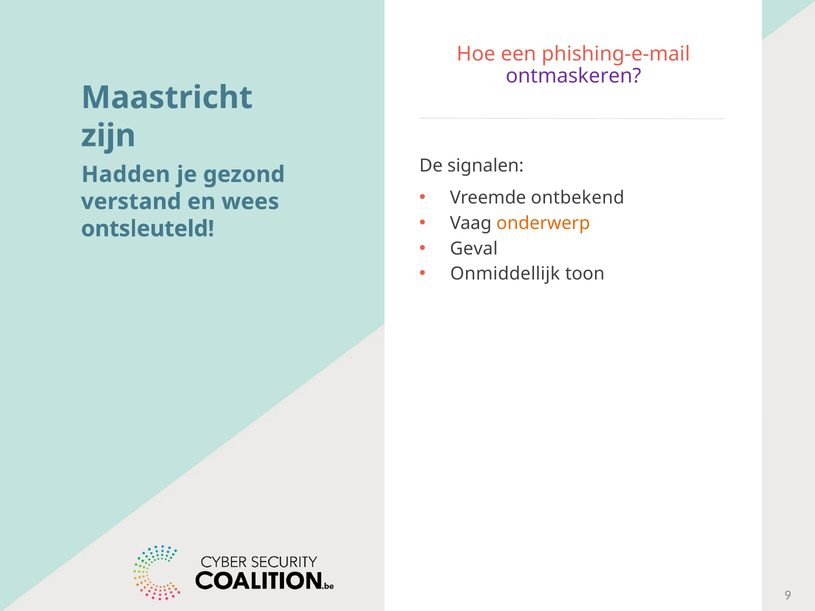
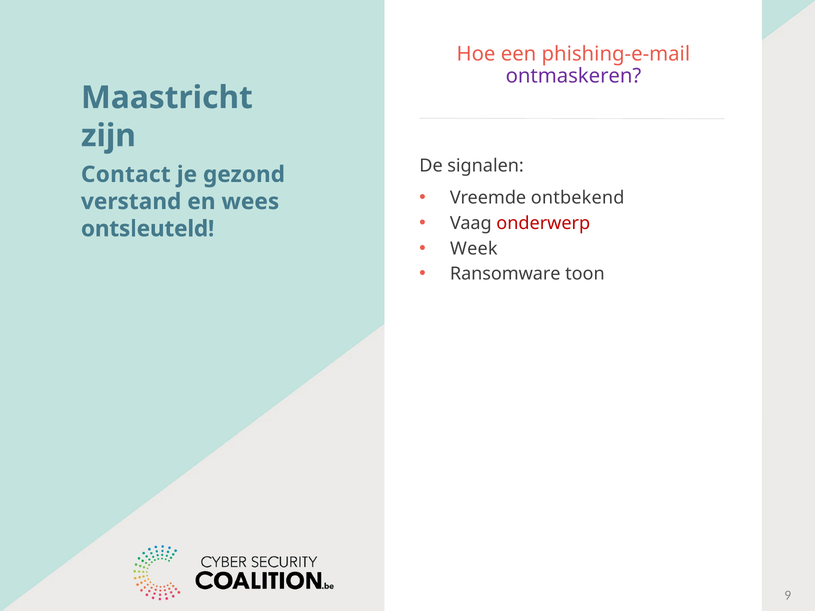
Hadden: Hadden -> Contact (126, 175)
onderwerp colour: orange -> red (543, 223)
Geval: Geval -> Week (474, 249)
Onmiddellijk: Onmiddellijk -> Ransomware (505, 274)
